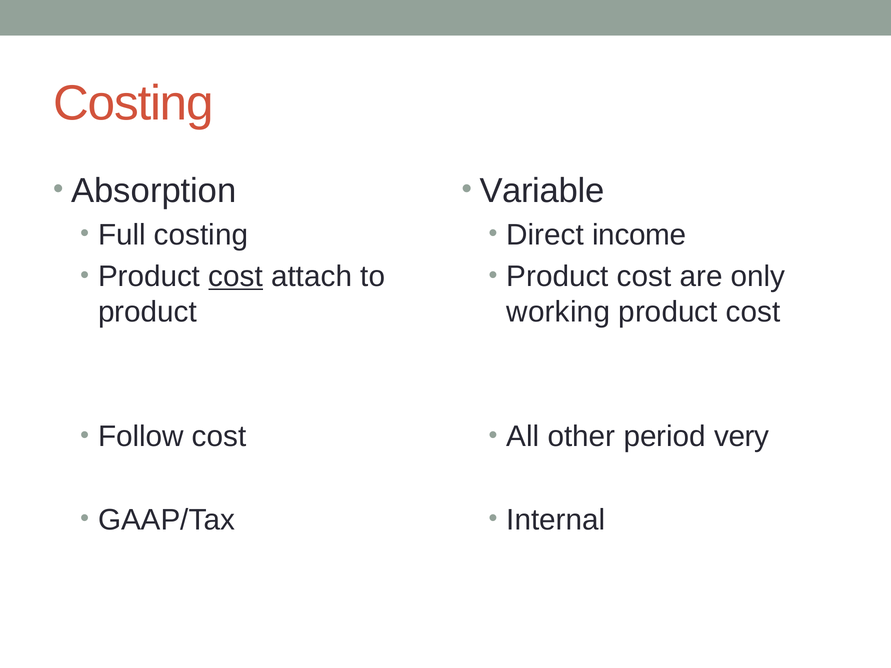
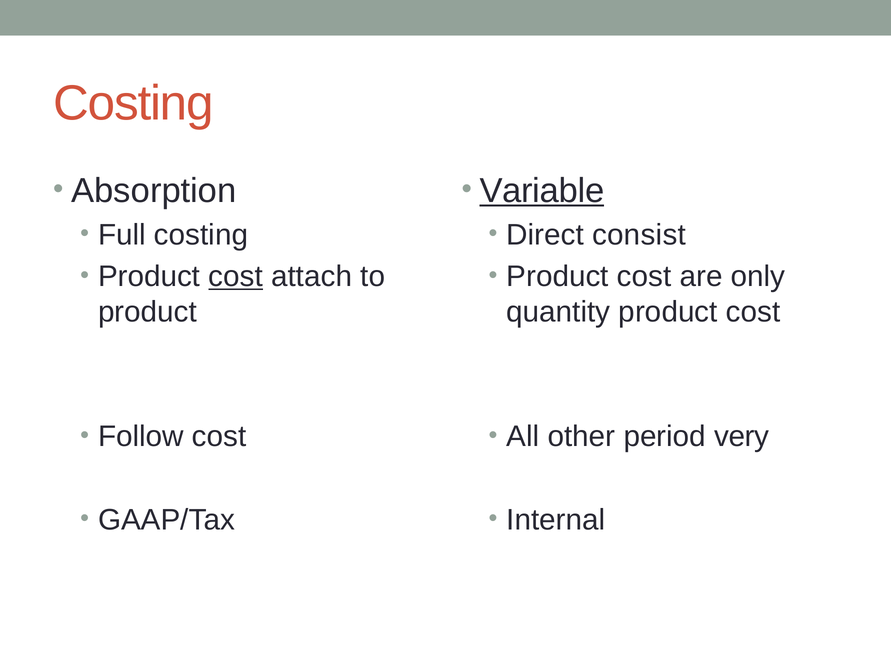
Variable underline: none -> present (542, 191)
income: income -> consist (639, 235)
working: working -> quantity (558, 312)
